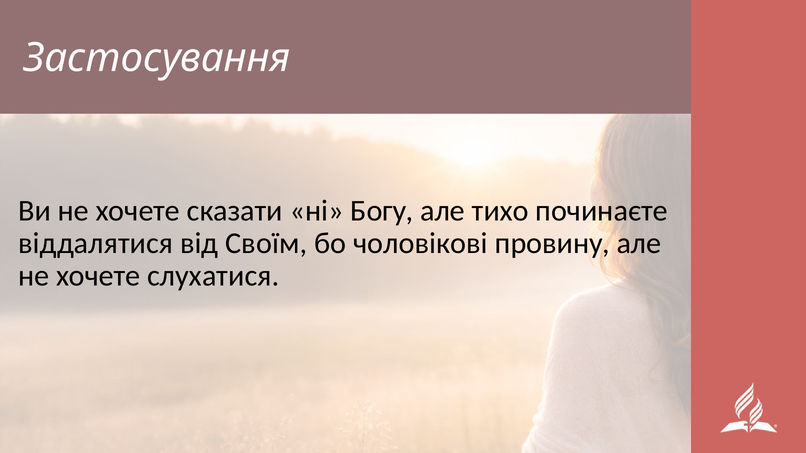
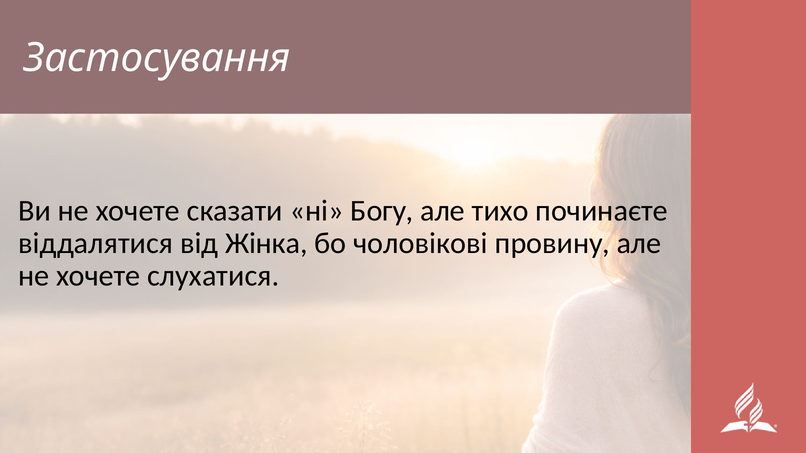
Своїм: Своїм -> Жінка (266, 244)
